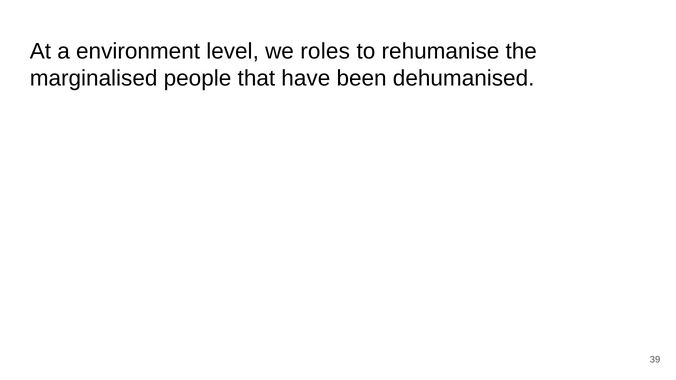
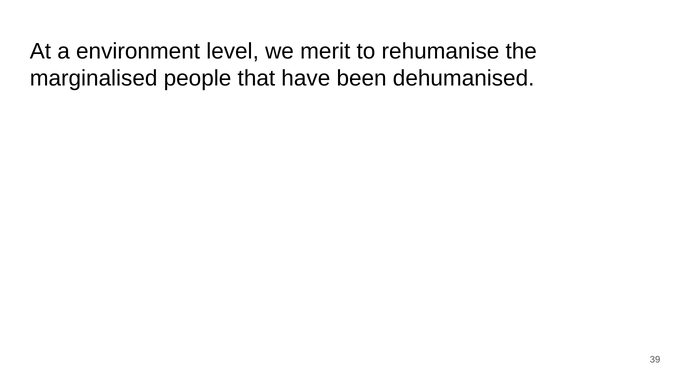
roles: roles -> merit (325, 51)
